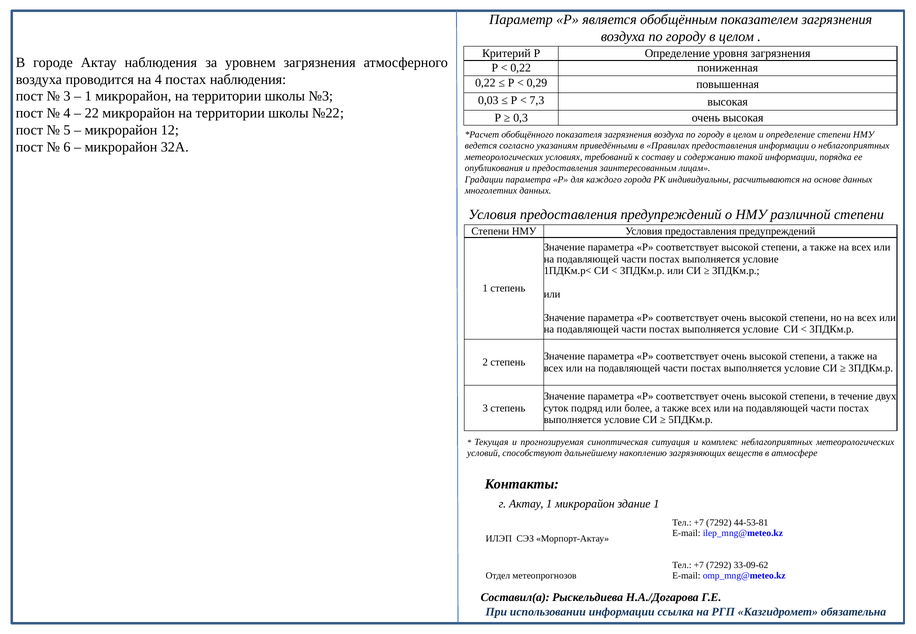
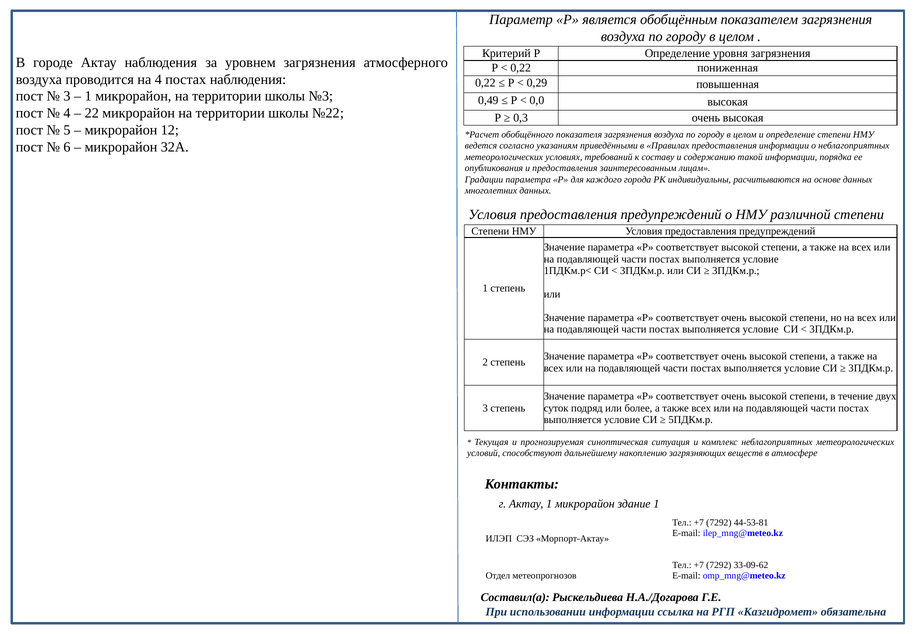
0,03: 0,03 -> 0,49 (488, 100)
7,3: 7,3 -> 0,0 (537, 100)
